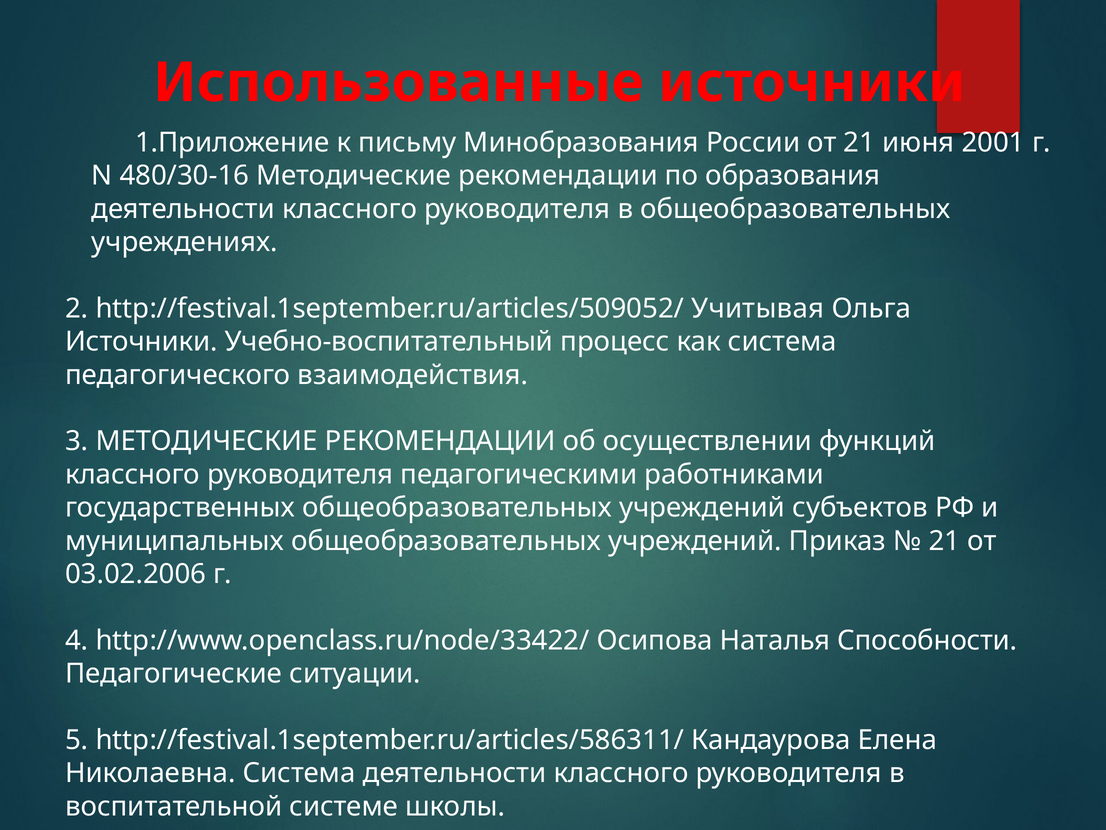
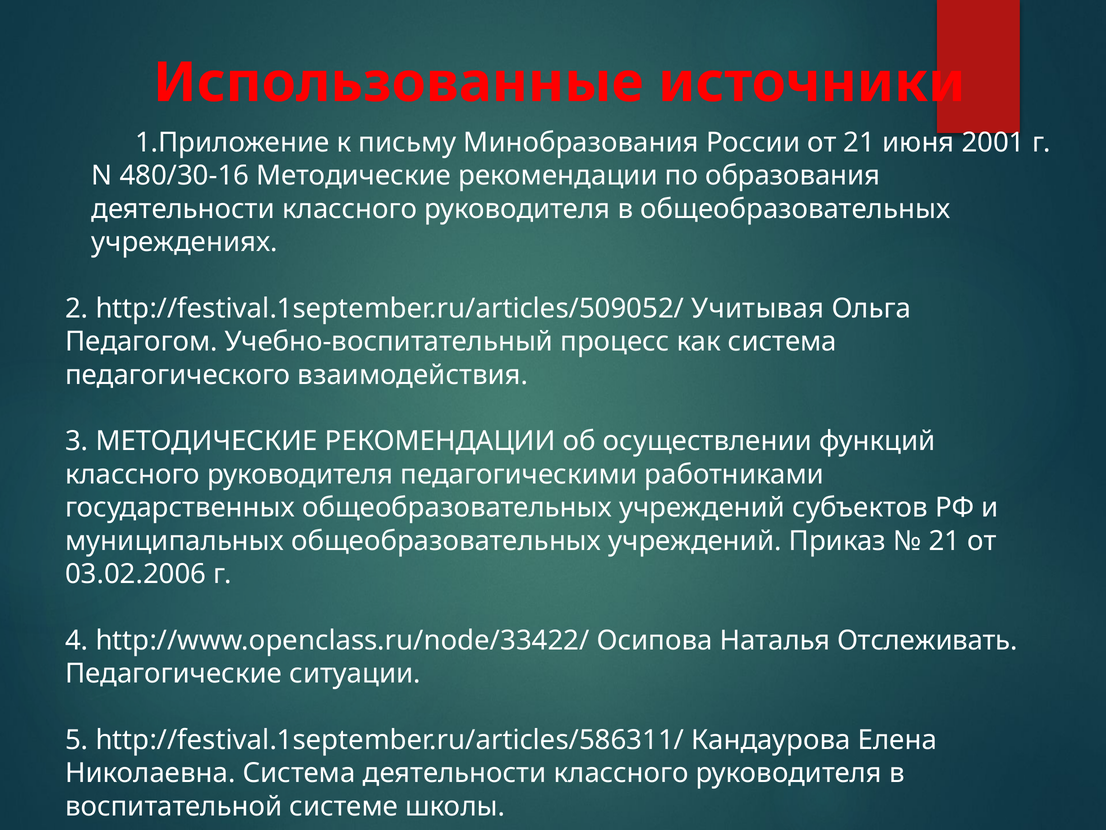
Источники: Источники -> Педагогом (141, 341)
Способности: Способности -> Отслеживать (927, 640)
